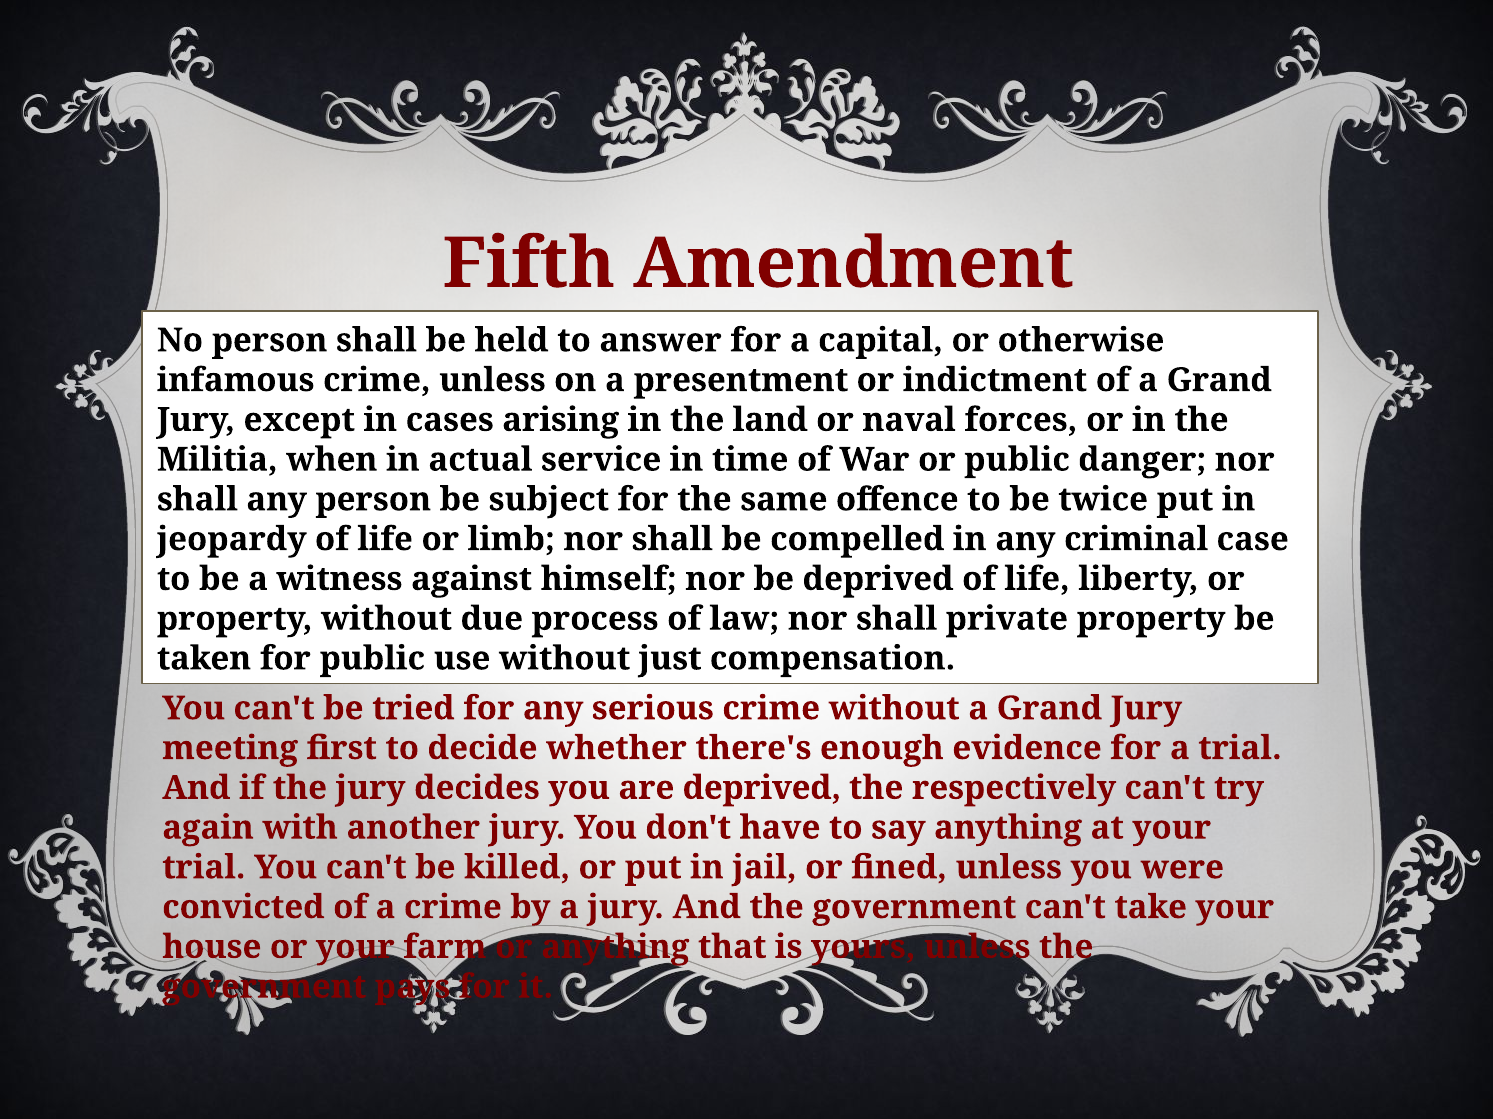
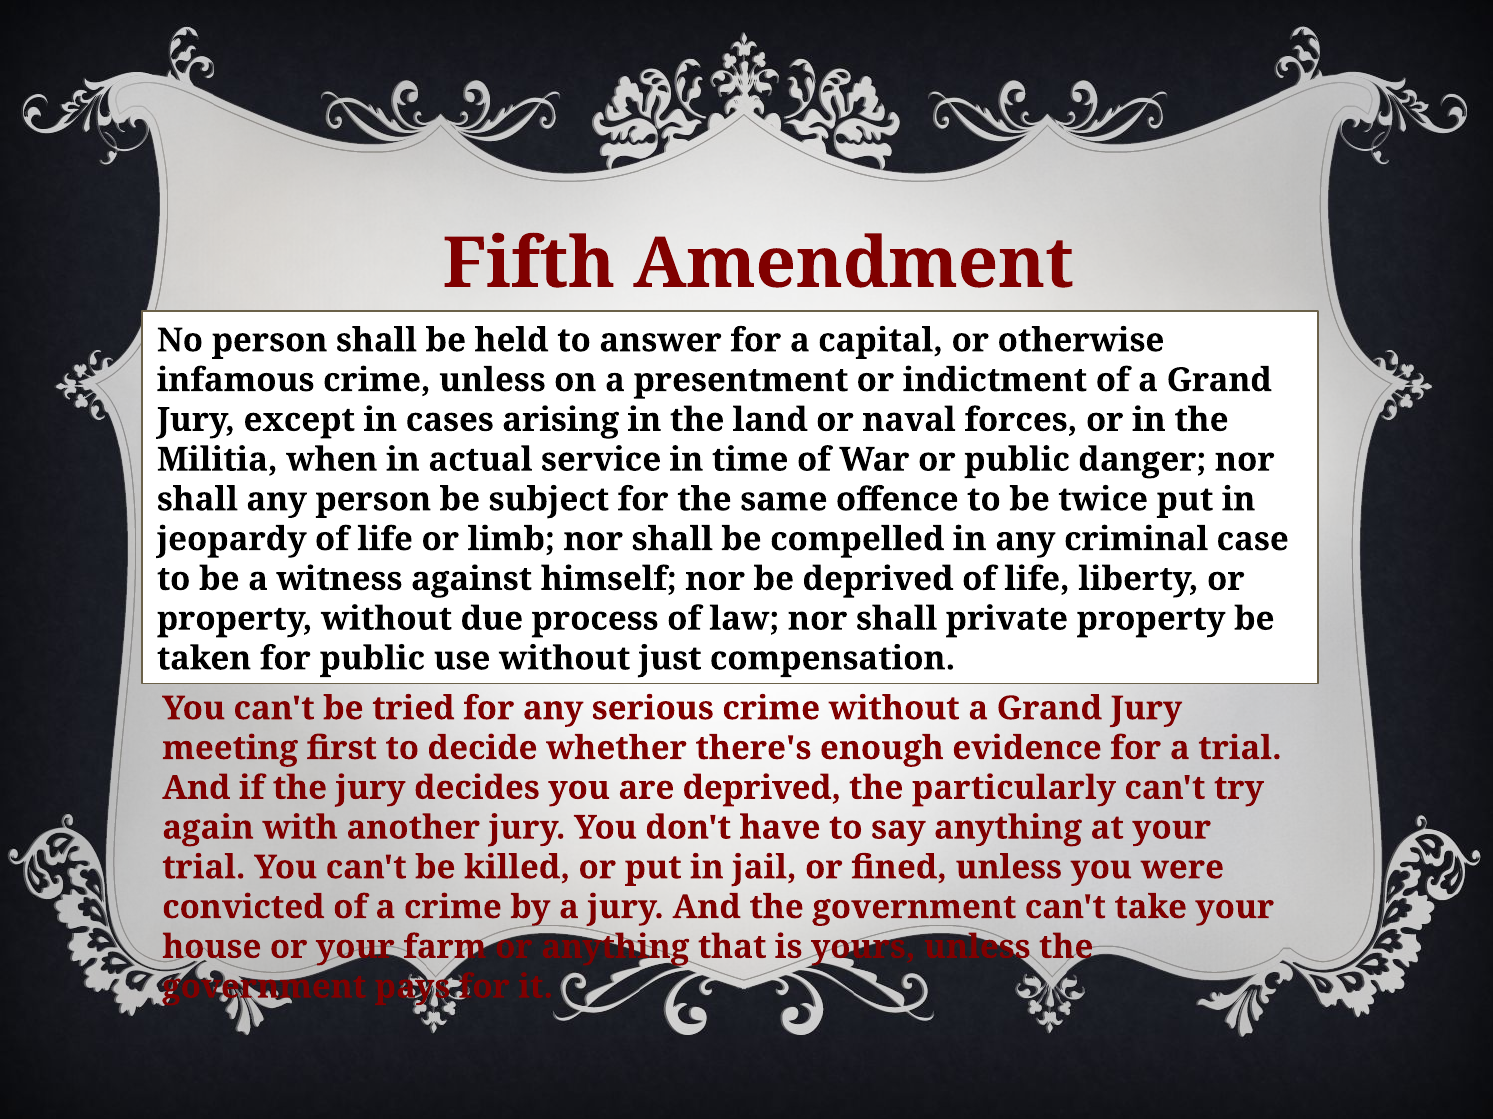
respectively: respectively -> particularly (1014, 788)
